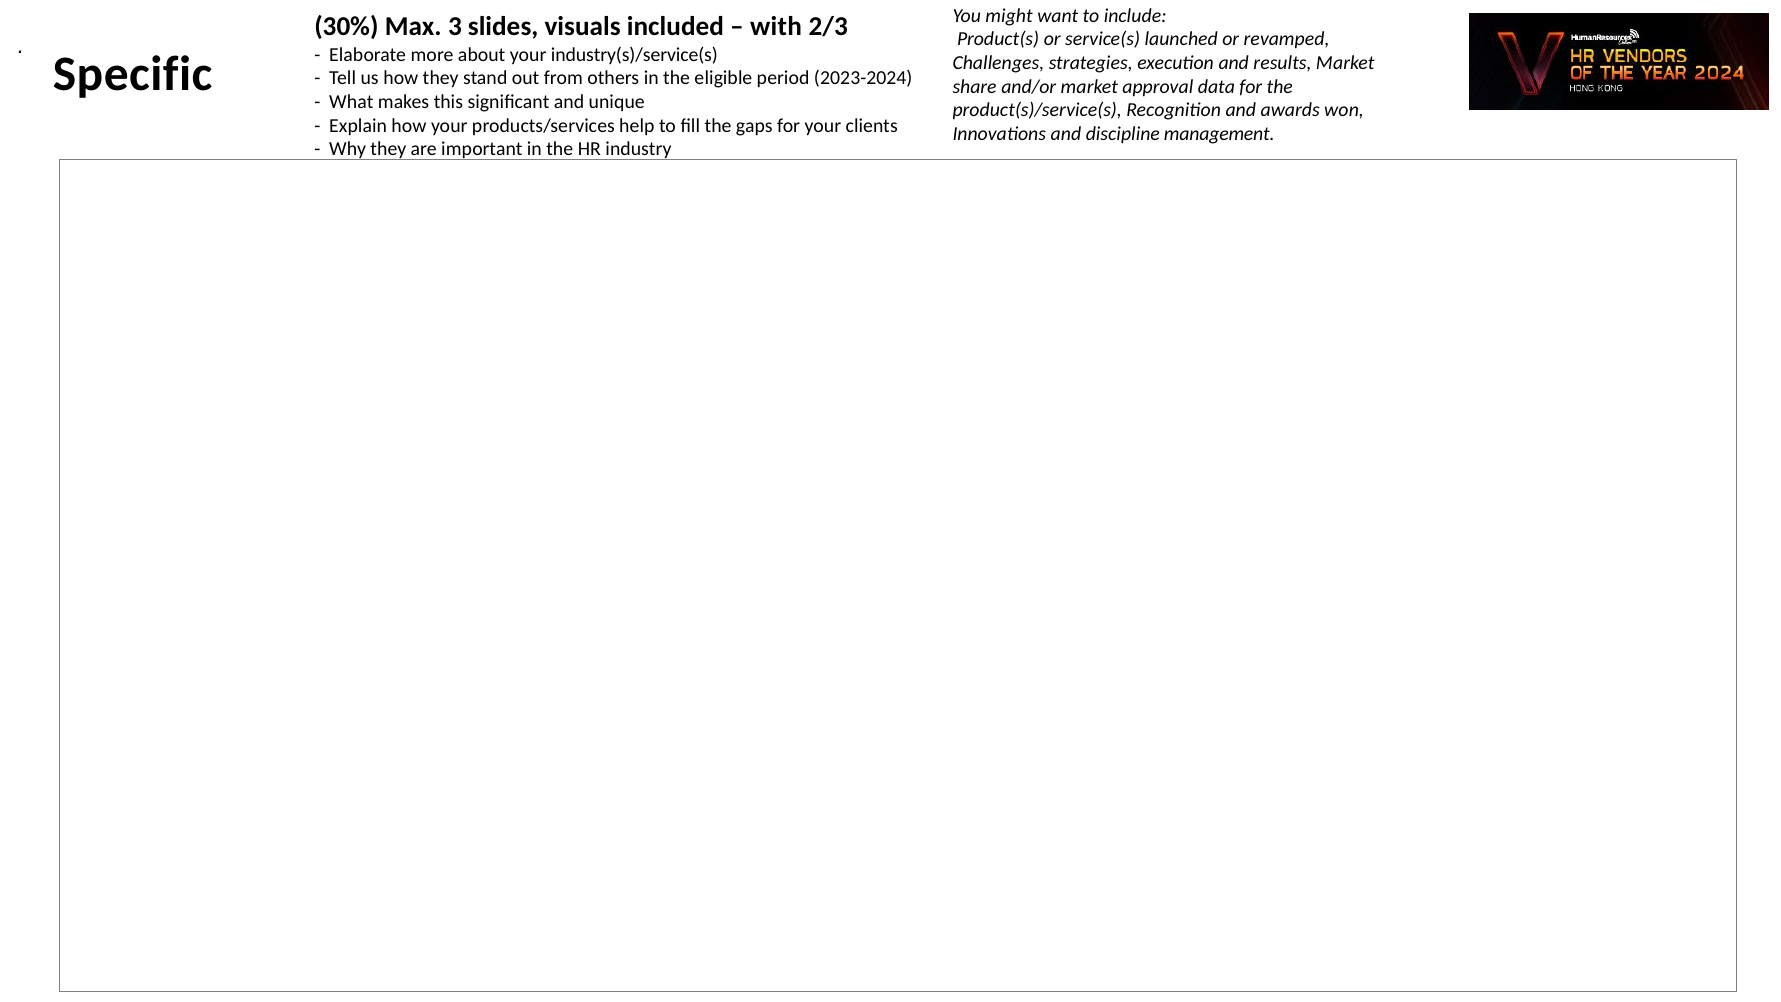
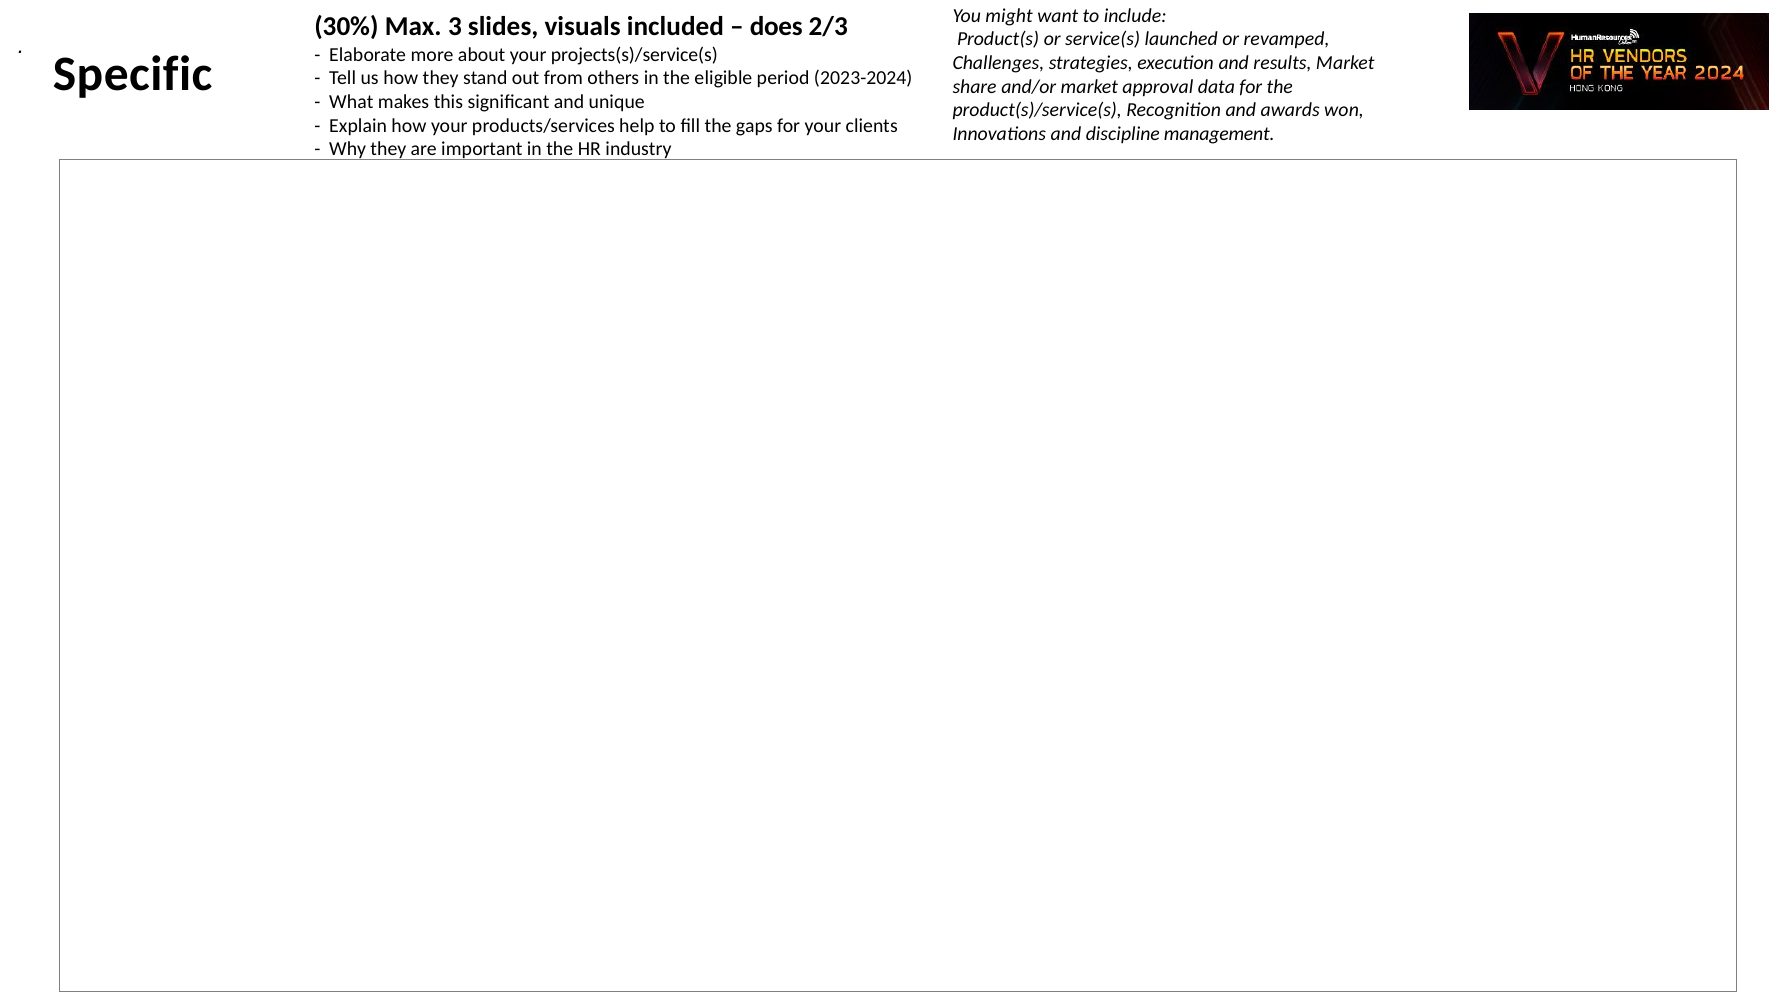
with: with -> does (776, 27)
industry(s)/service(s: industry(s)/service(s -> projects(s)/service(s (634, 55)
